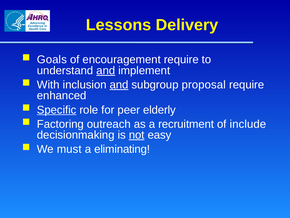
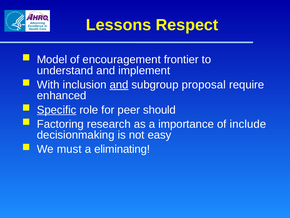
Delivery: Delivery -> Respect (187, 25)
Goals: Goals -> Model (52, 60)
encouragement require: require -> frontier (181, 60)
and underline: present -> none (106, 70)
elderly: elderly -> should (160, 110)
outreach: outreach -> research (109, 124)
recruitment: recruitment -> importance (186, 124)
not underline: present -> none (137, 135)
